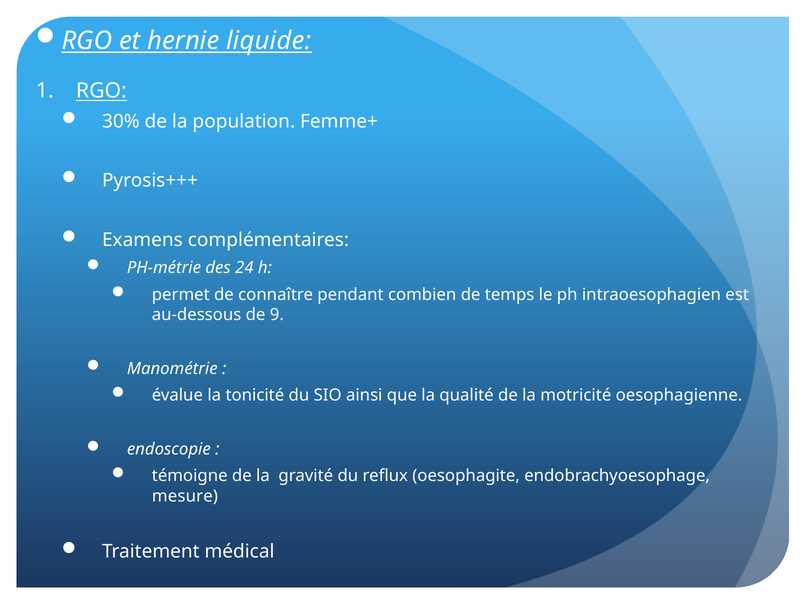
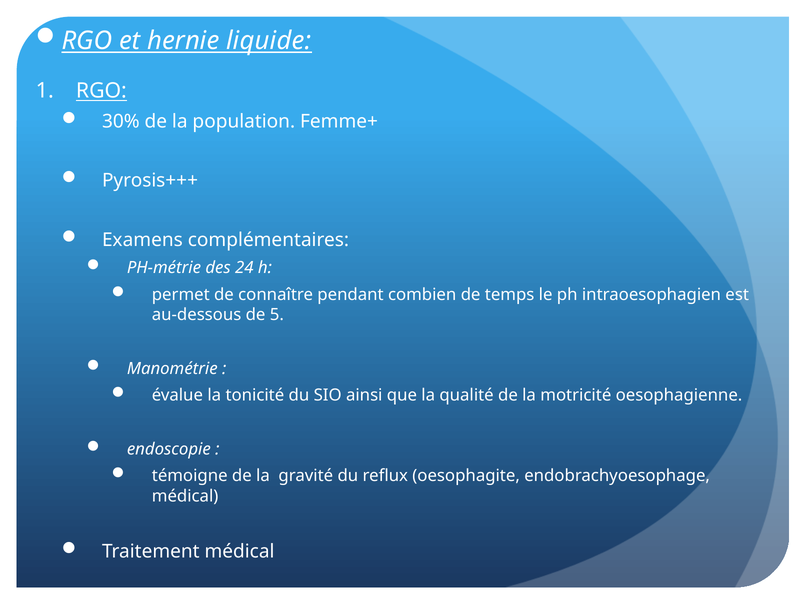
9: 9 -> 5 (277, 315)
mesure: mesure -> médical (185, 496)
